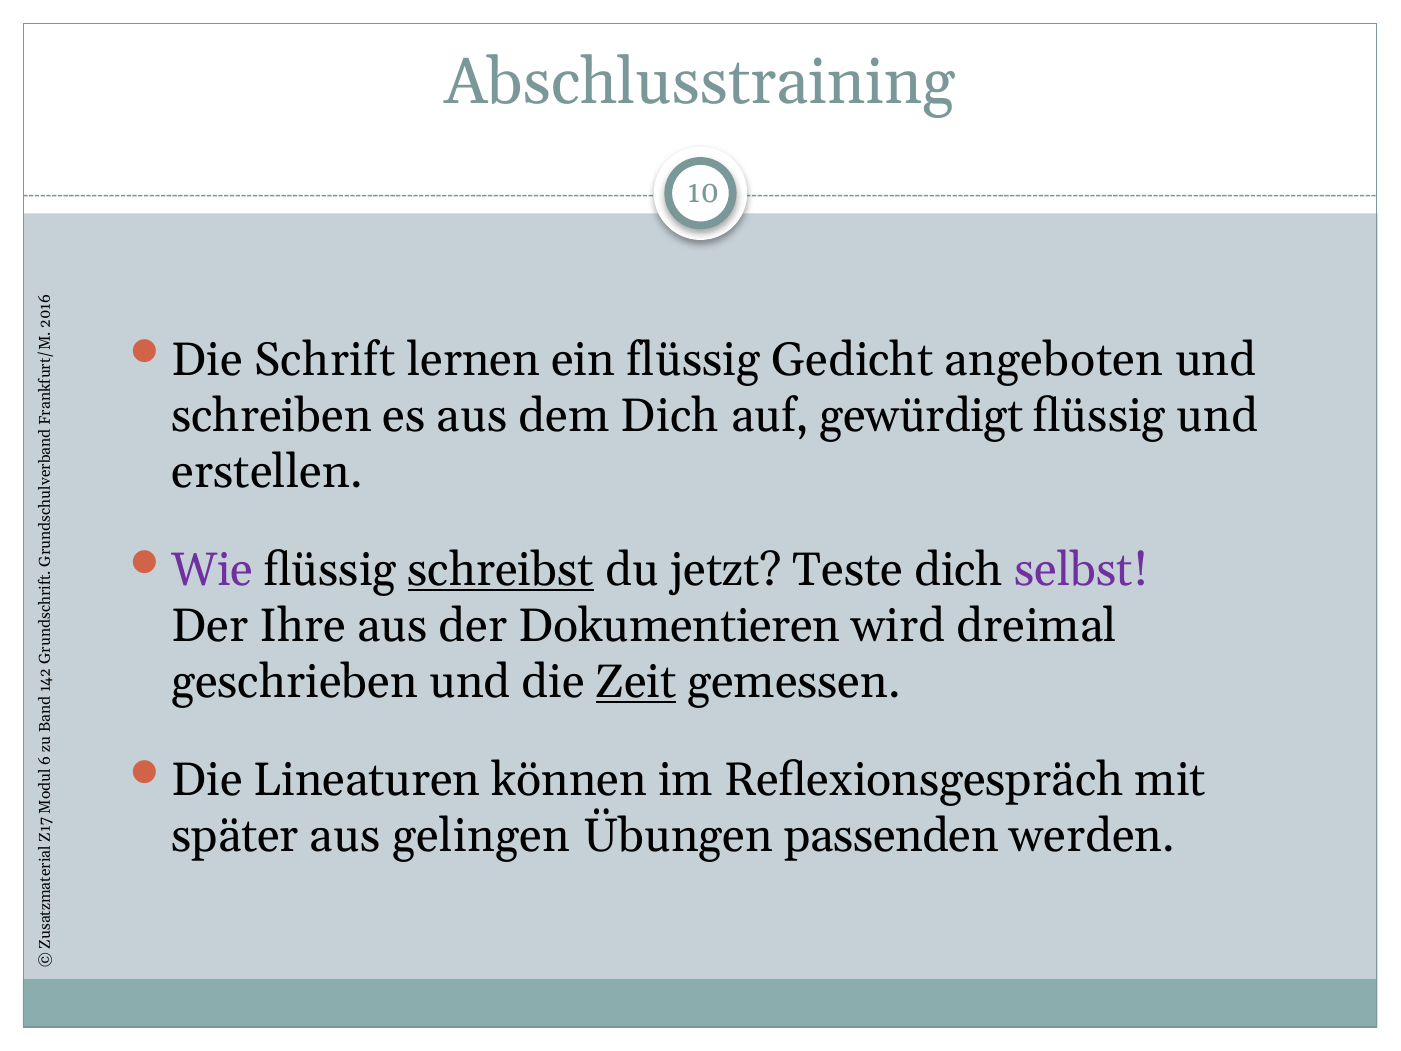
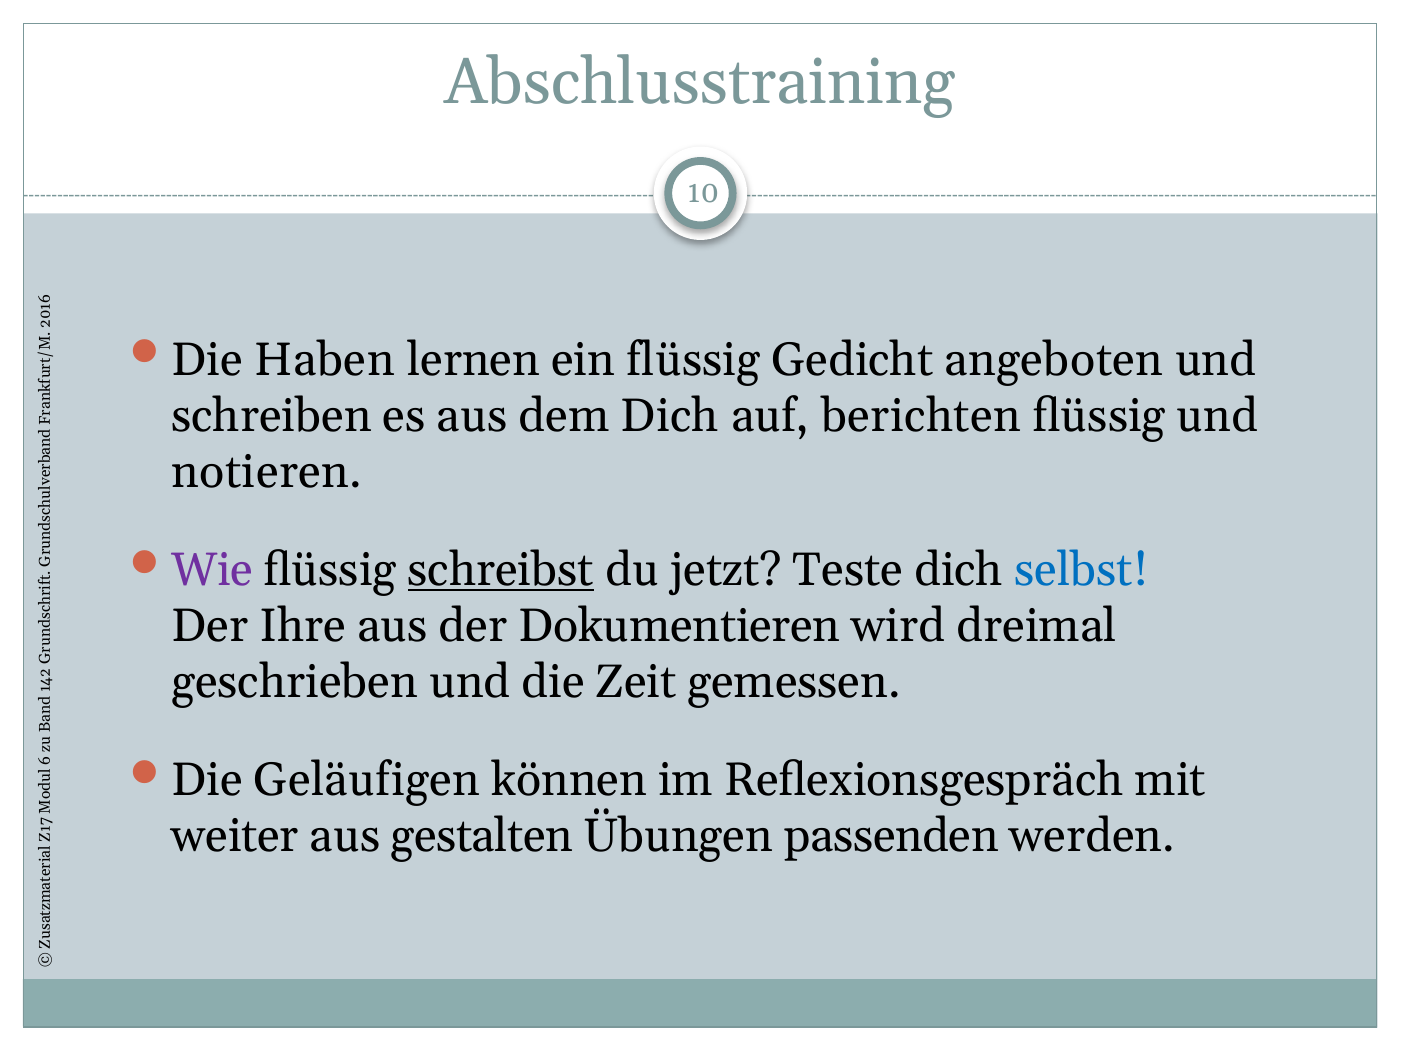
Schrift: Schrift -> Haben (325, 360)
gewürdigt: gewürdigt -> berichten (921, 416)
erstellen: erstellen -> notieren (267, 472)
selbst colour: purple -> blue (1081, 570)
Zeit underline: present -> none (636, 682)
Lineaturen: Lineaturen -> Geläufigen (367, 780)
später: später -> weiter (235, 836)
gelingen: gelingen -> gestalten (482, 836)
